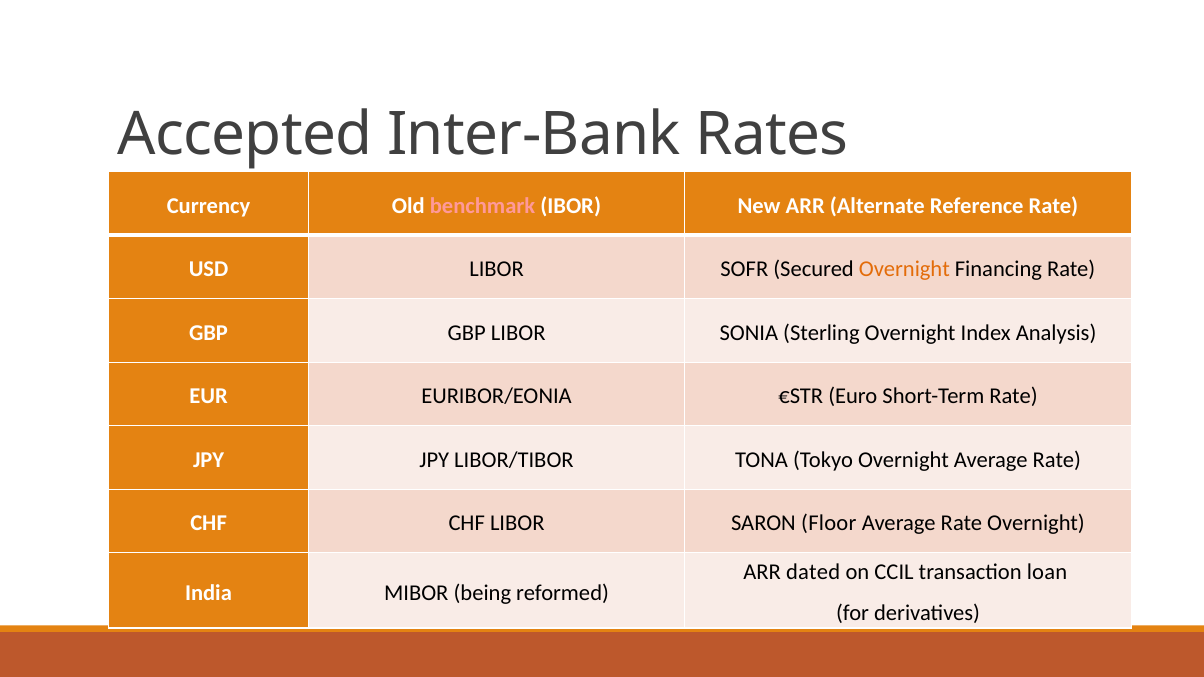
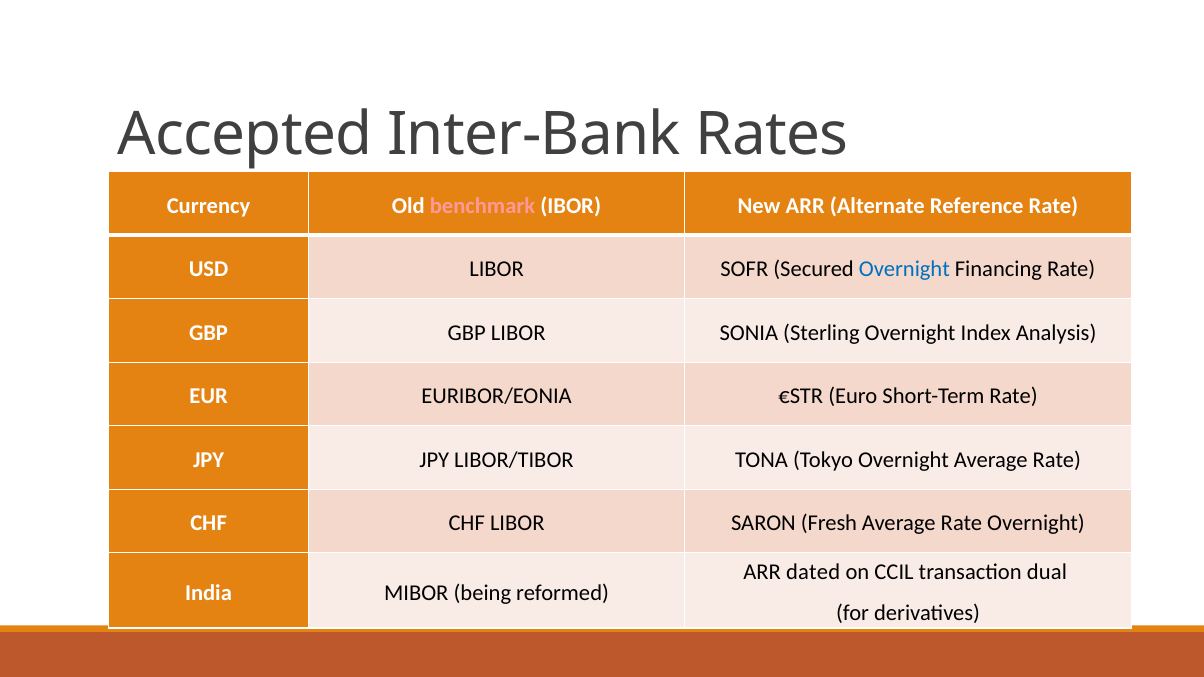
Overnight colour: orange -> blue (904, 269)
Floor: Floor -> Fresh (829, 524)
loan: loan -> dual (1047, 572)
